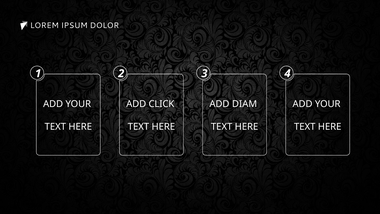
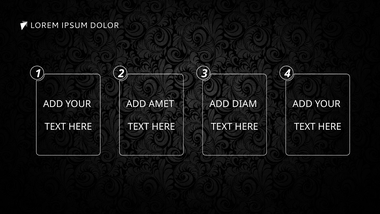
CLICK: CLICK -> AMET (161, 104)
